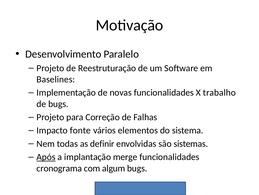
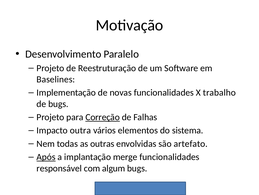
Correção underline: none -> present (103, 117)
fonte: fonte -> outra (80, 130)
definir: definir -> outras (102, 143)
sistemas: sistemas -> artefato (191, 143)
cronograma: cronograma -> responsável (59, 168)
